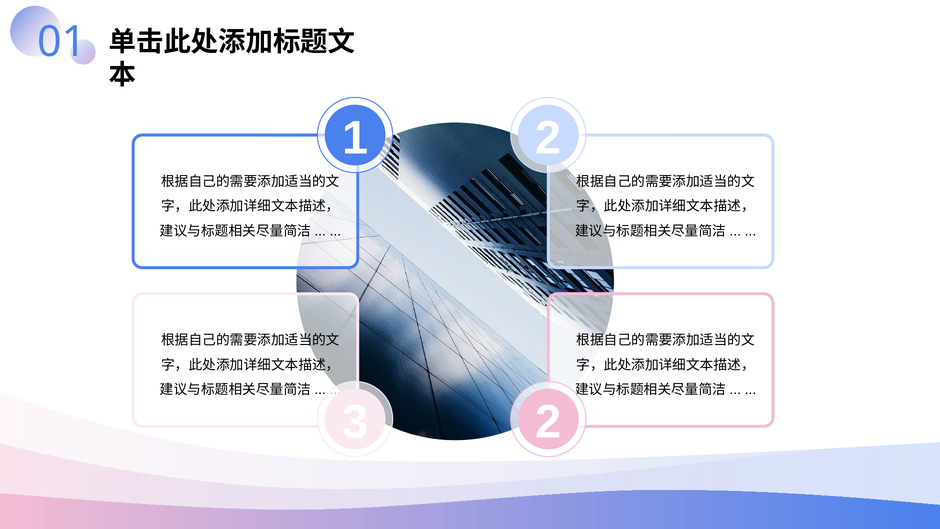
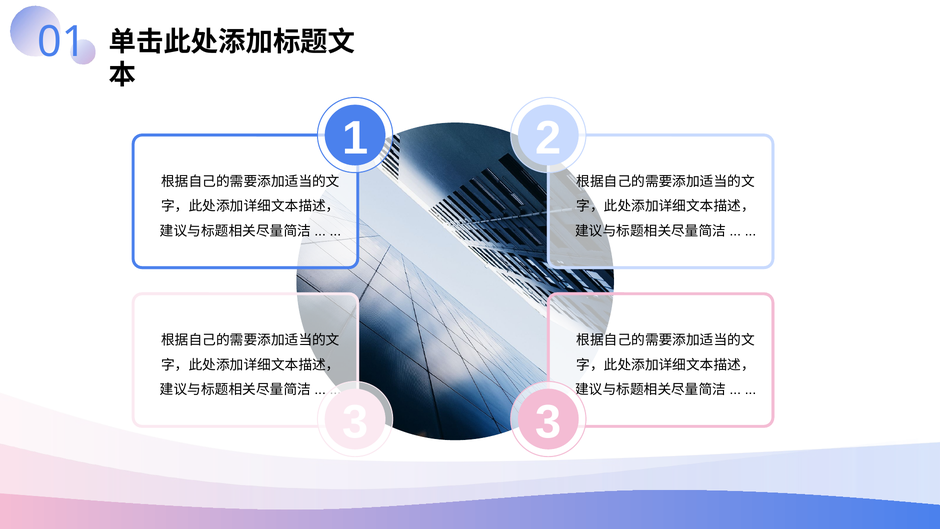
3 2: 2 -> 3 (548, 422)
